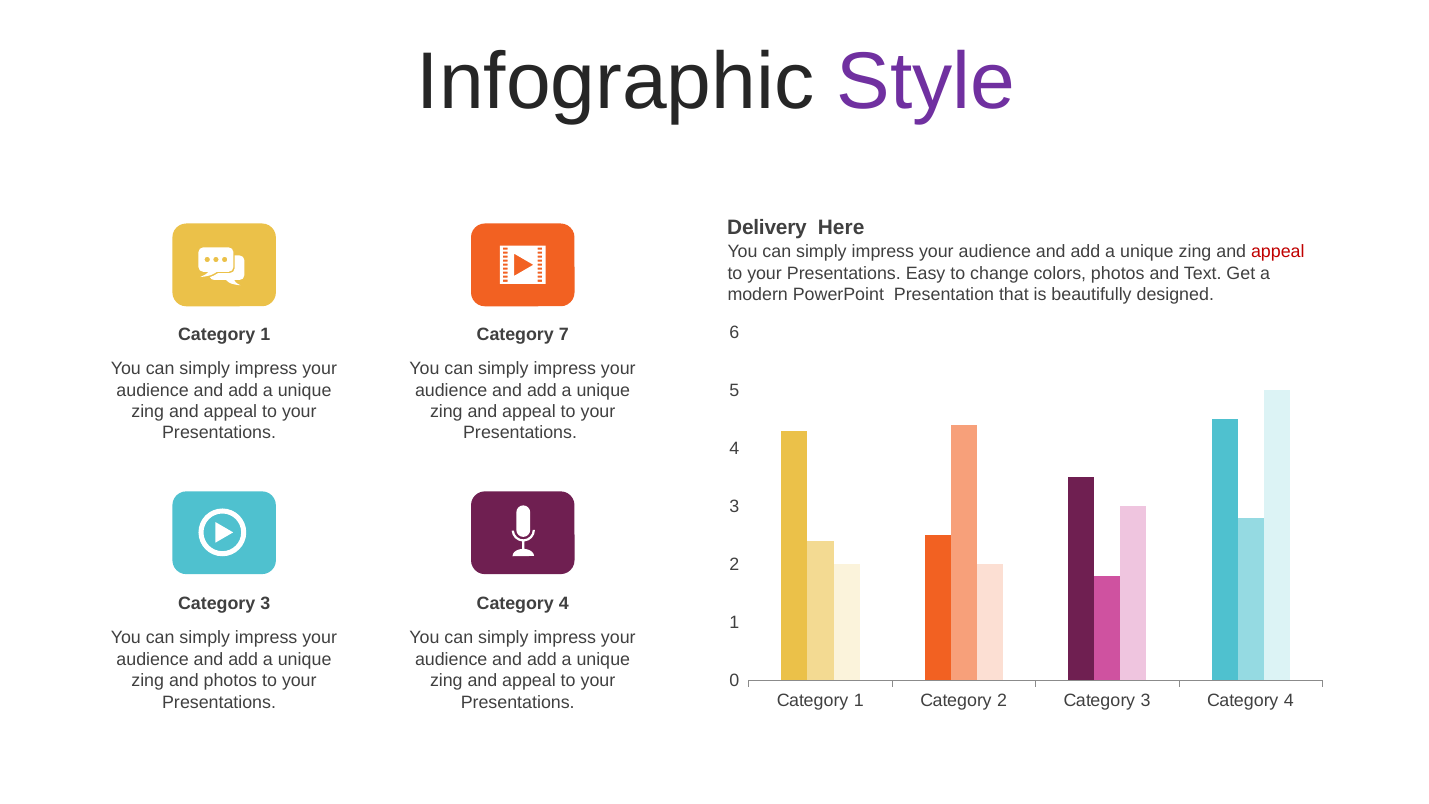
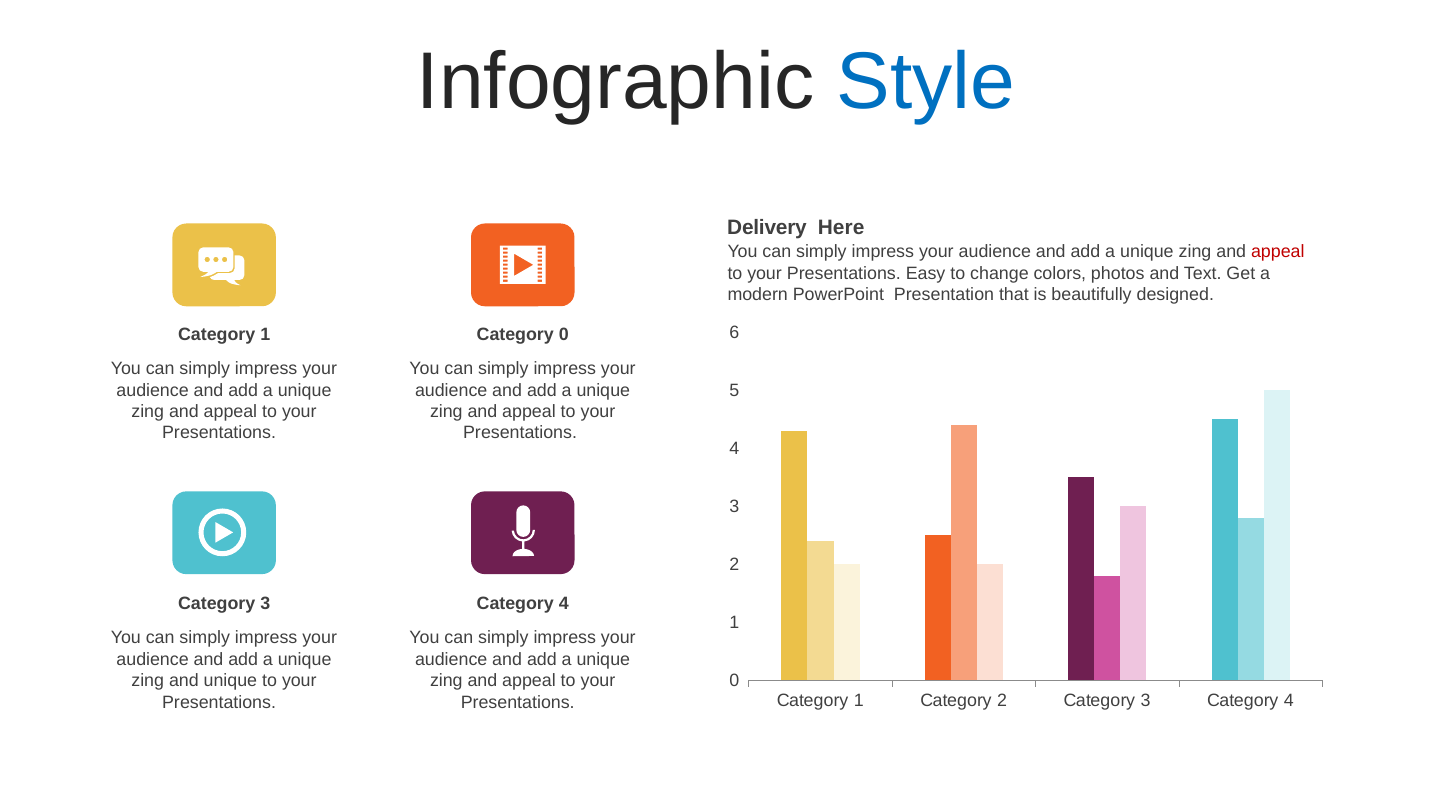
Style colour: purple -> blue (926, 82)
Category 7: 7 -> 0 (564, 335)
and photos: photos -> unique (230, 681)
